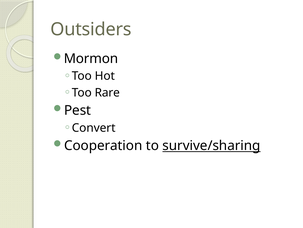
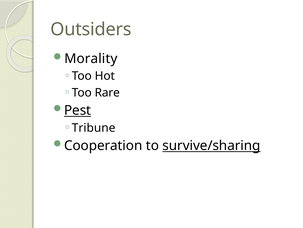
Mormon: Mormon -> Morality (91, 58)
Pest underline: none -> present (78, 110)
Convert: Convert -> Tribune (94, 127)
